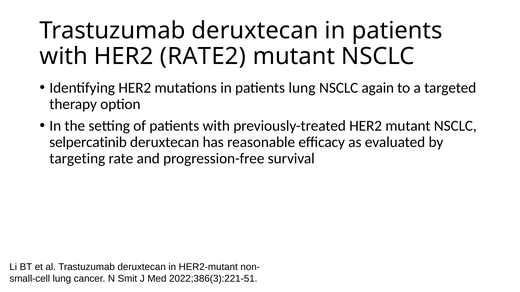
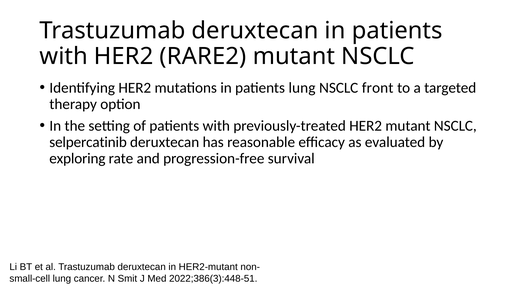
RATE2: RATE2 -> RARE2 (203, 57)
again: again -> front (378, 88)
targeting: targeting -> exploring (77, 159)
2022;386(3):221-51: 2022;386(3):221-51 -> 2022;386(3):448-51 (213, 279)
